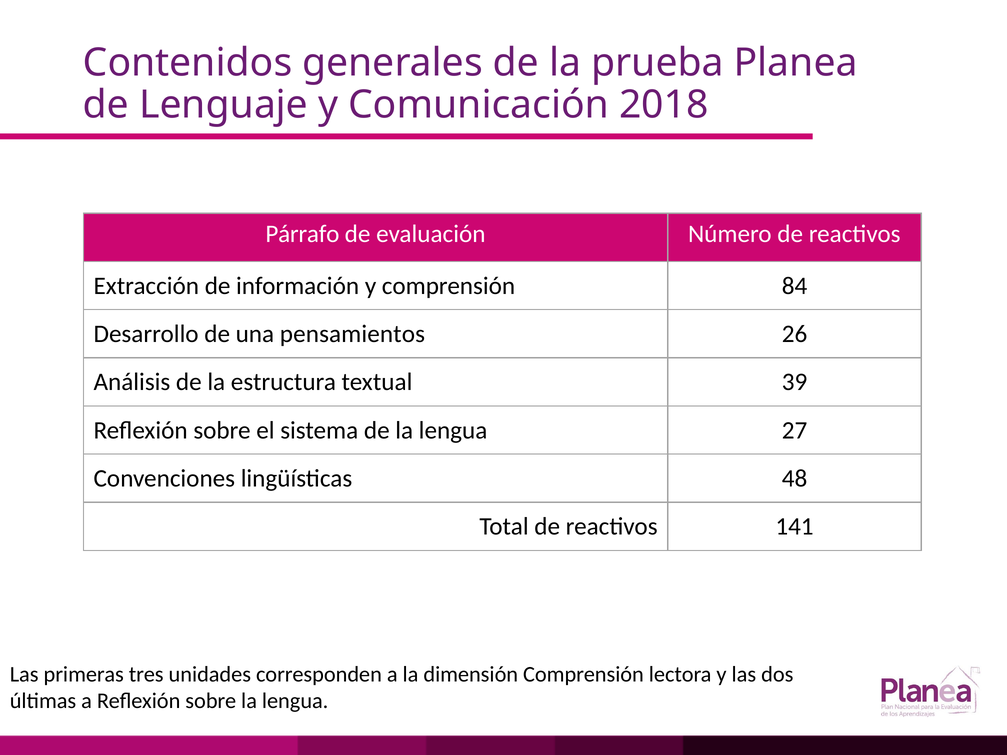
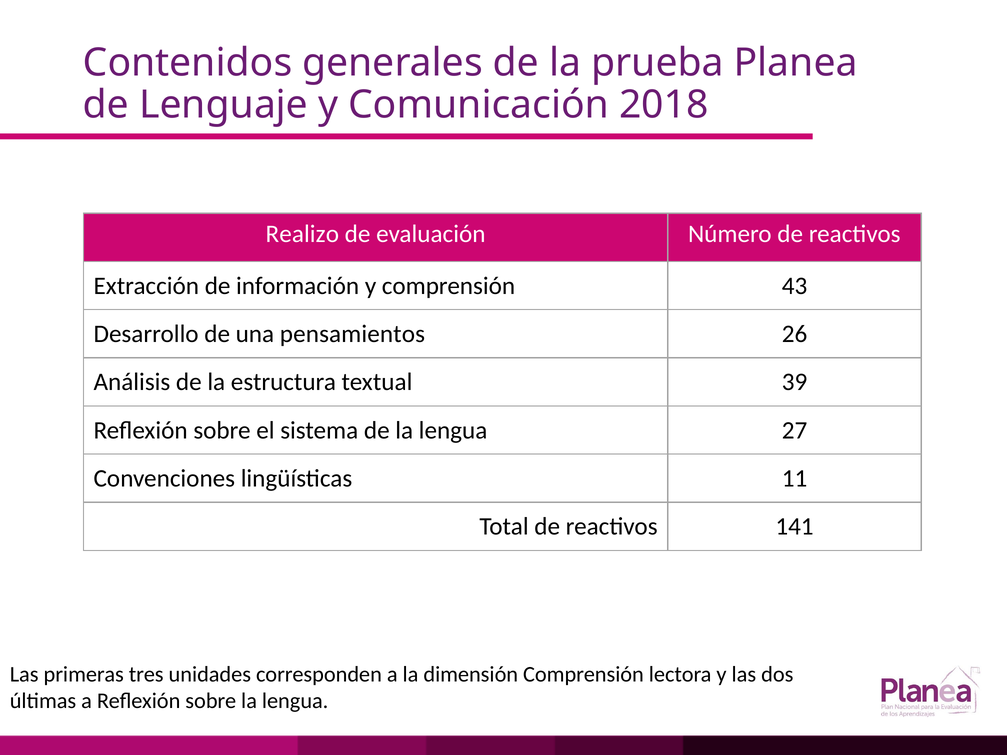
Párrafo: Párrafo -> Realizo (302, 234)
84: 84 -> 43 (795, 286)
48: 48 -> 11 (795, 479)
